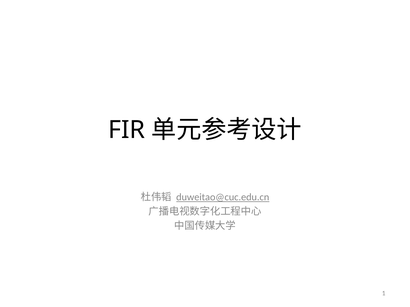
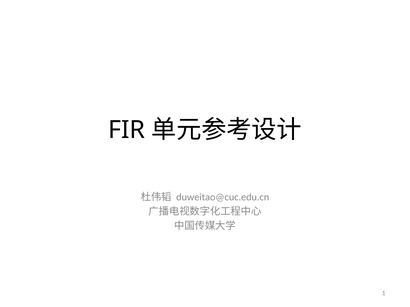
duweitao@cuc.edu.cn underline: present -> none (223, 198)
